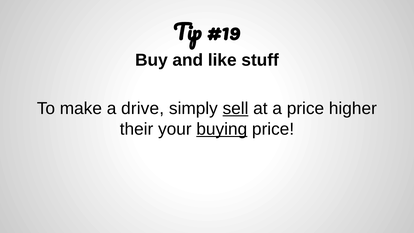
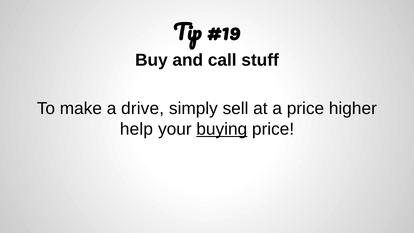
like: like -> call (222, 60)
sell underline: present -> none (236, 108)
their: their -> help (136, 129)
